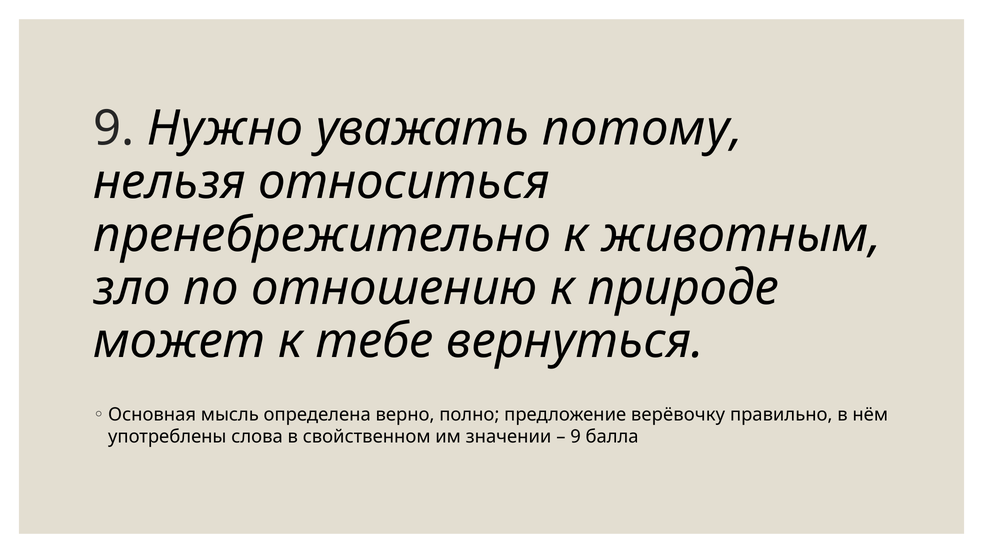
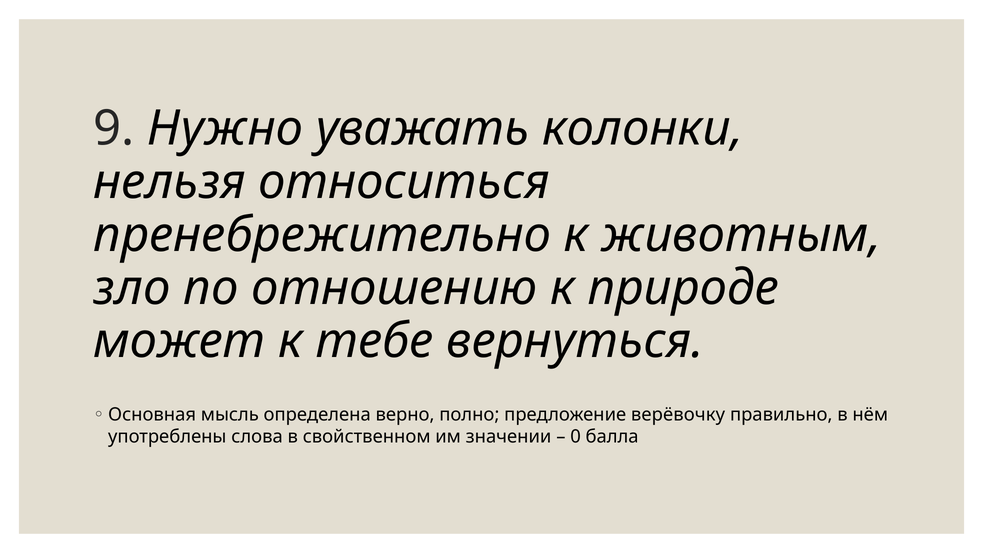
потому: потому -> колонки (643, 129)
9: 9 -> 0 (576, 437)
